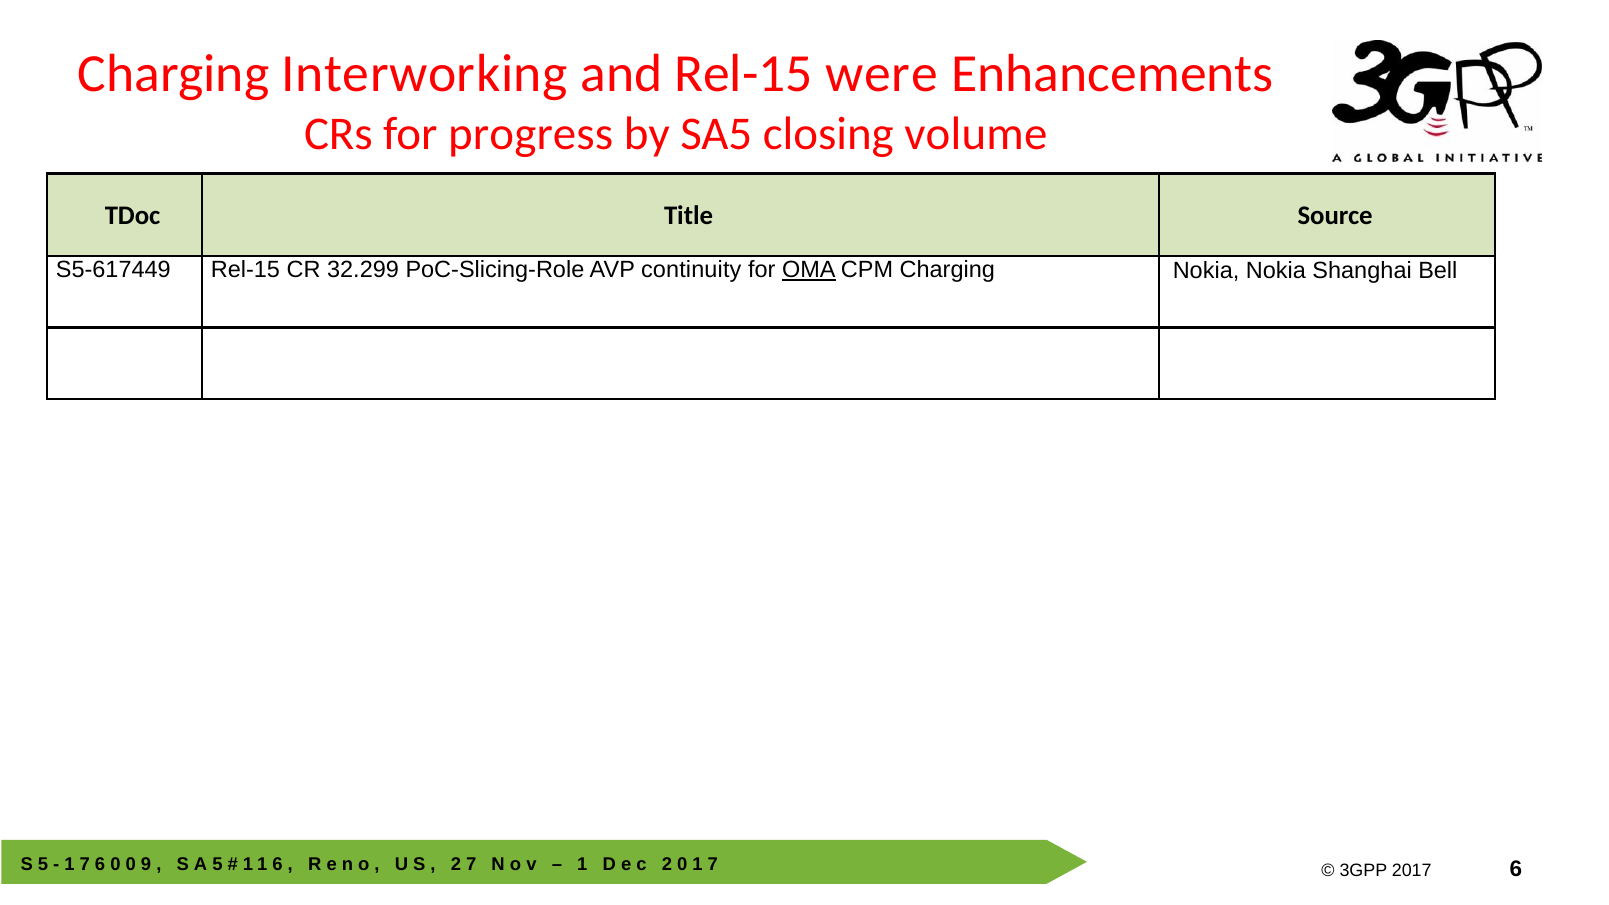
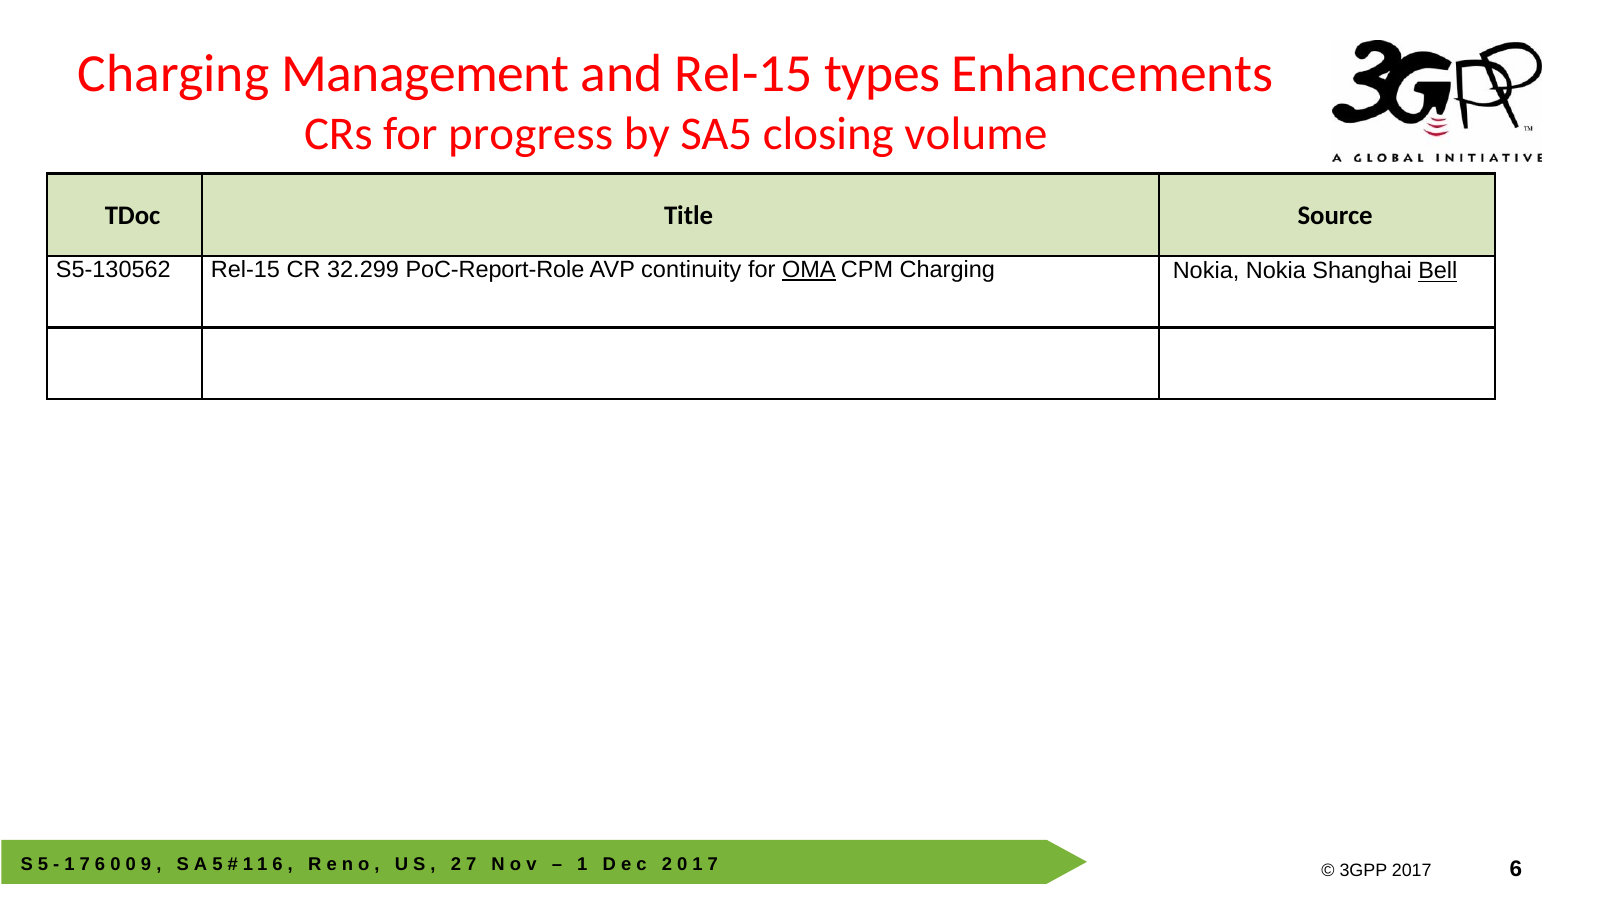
Interworking: Interworking -> Management (425, 74)
were: were -> types (882, 74)
S5-617449: S5-617449 -> S5-130562 (113, 270)
PoC-Slicing-Role: PoC-Slicing-Role -> PoC-Report-Role (495, 270)
Bell underline: none -> present (1438, 271)
